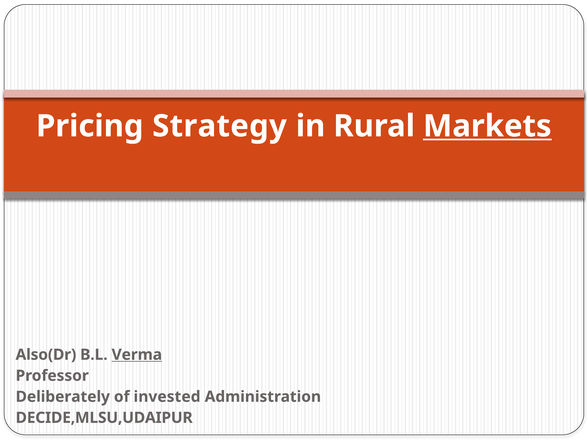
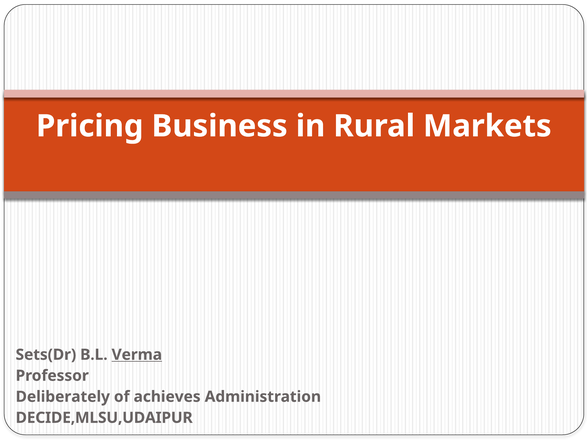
Strategy: Strategy -> Business (220, 126)
Markets underline: present -> none (487, 126)
Also(Dr: Also(Dr -> Sets(Dr (46, 355)
invested: invested -> achieves (167, 397)
